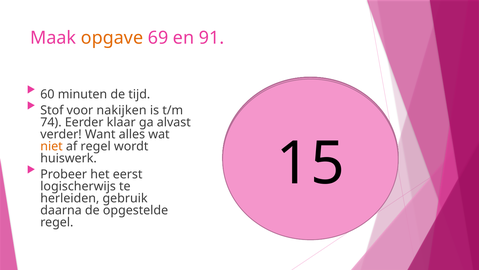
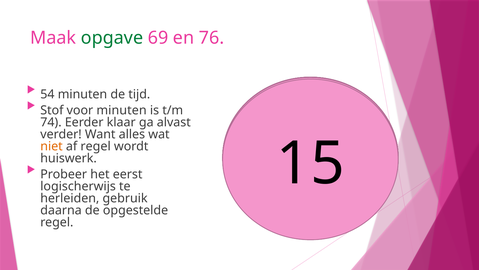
opgave colour: orange -> green (112, 38)
91: 91 -> 76 (212, 38)
60: 60 -> 54 (47, 94)
voor nakijken: nakijken -> minuten (122, 110)
